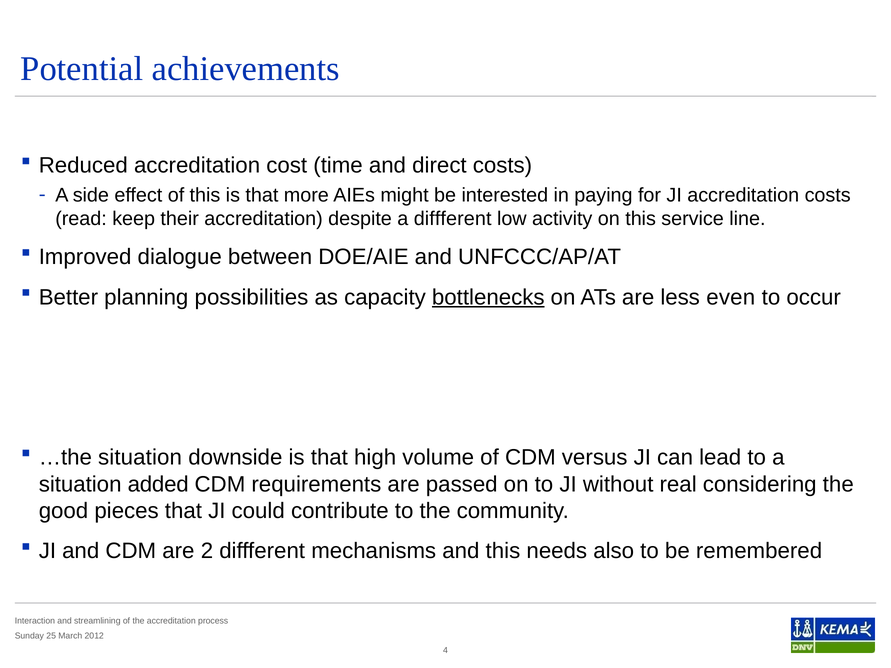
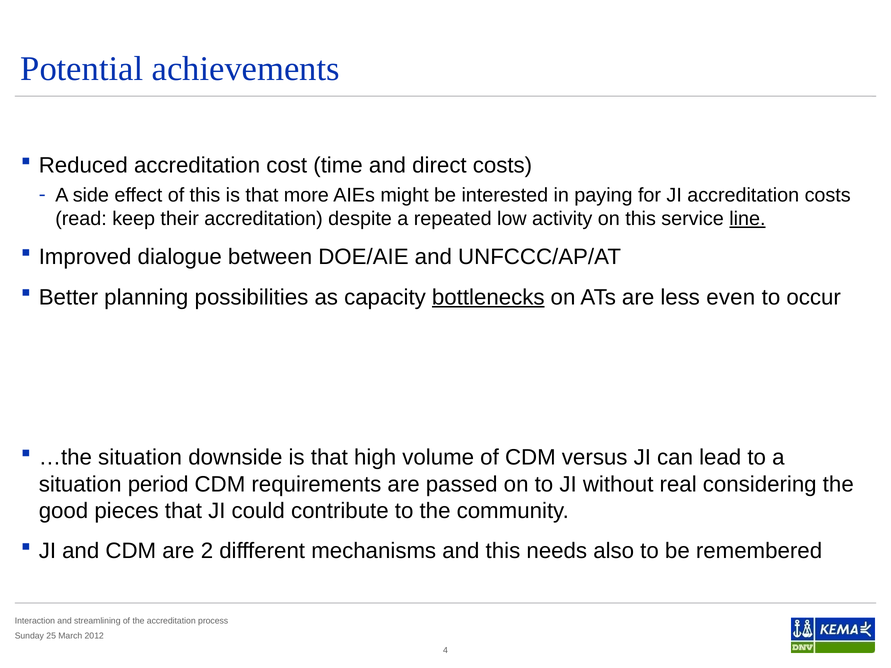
a diffferent: diffferent -> repeated (453, 219)
line underline: none -> present (747, 219)
added: added -> period (158, 484)
